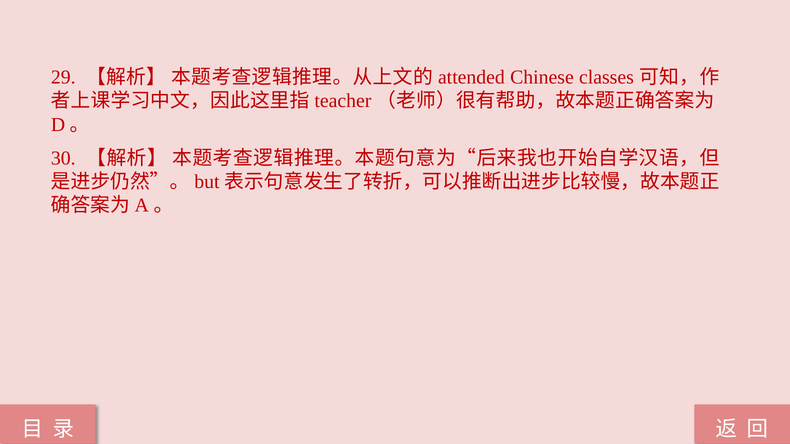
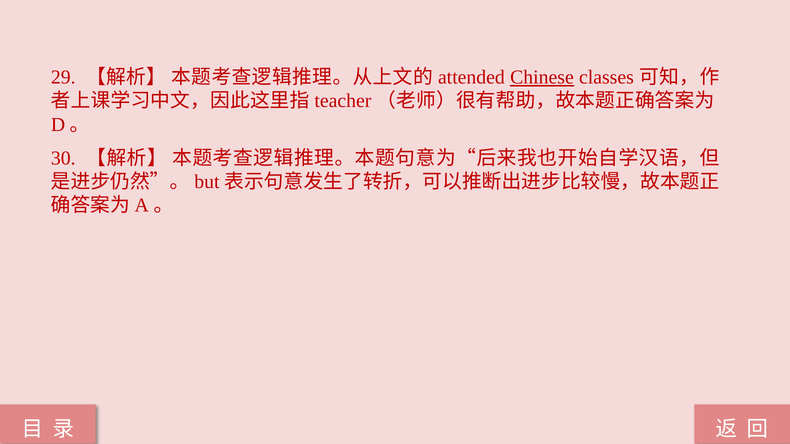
Chinese underline: none -> present (542, 77)
